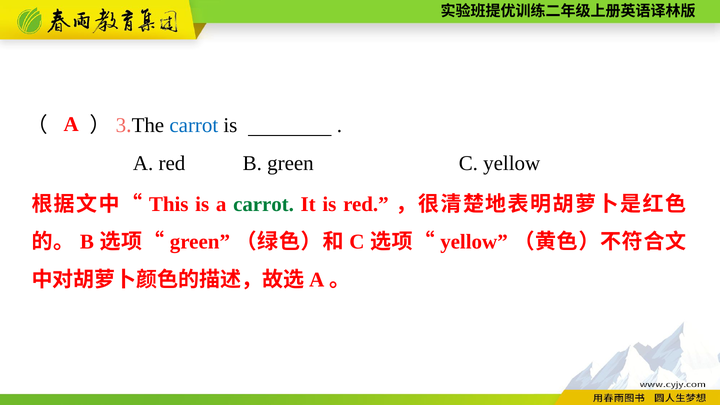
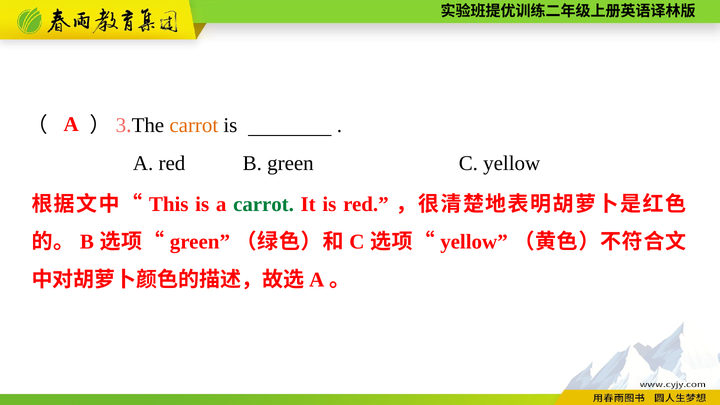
carrot colour: blue -> orange (194, 126)
